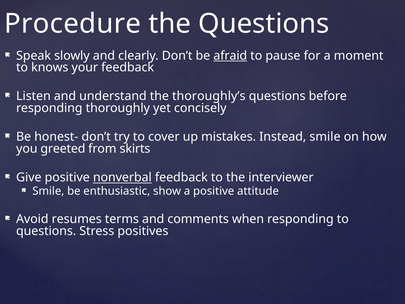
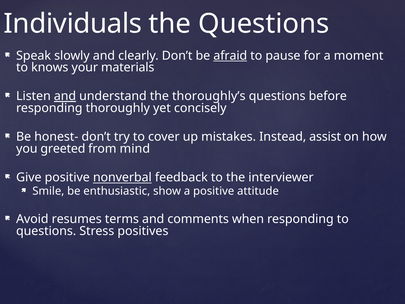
Procedure: Procedure -> Individuals (73, 24)
your feedback: feedback -> materials (128, 67)
and underline: none -> present (65, 96)
Instead smile: smile -> assist (325, 137)
skirts: skirts -> mind (135, 149)
